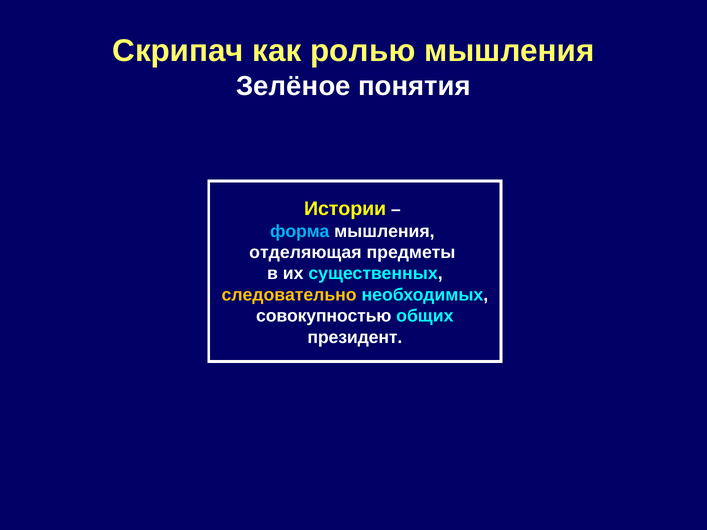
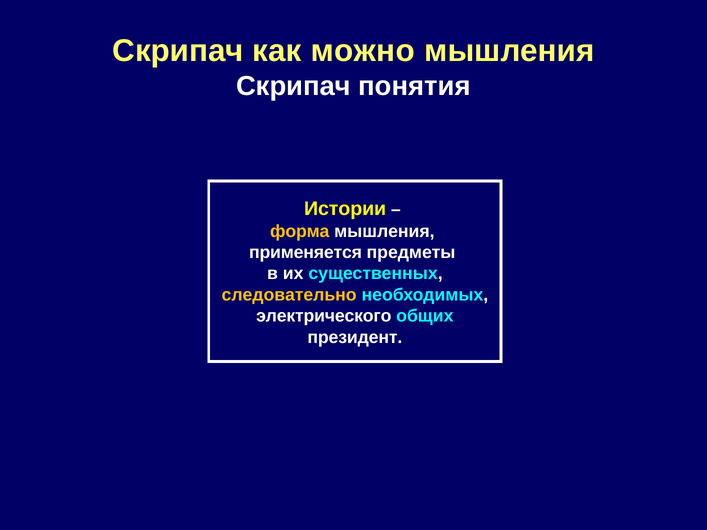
ролью: ролью -> можно (363, 51)
Зелёное: Зелёное -> Скрипач (294, 86)
форма colour: light blue -> yellow (300, 231)
отделяющая: отделяющая -> применяется (306, 253)
совокупностью: совокупностью -> электрического (324, 316)
